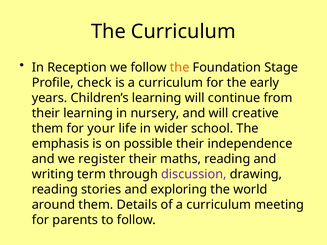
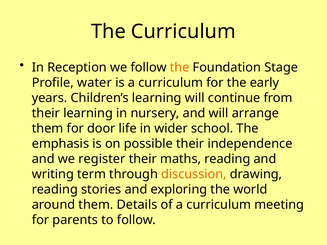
check: check -> water (94, 83)
creative: creative -> arrange (255, 113)
your: your -> door (101, 128)
discussion colour: purple -> orange (194, 174)
